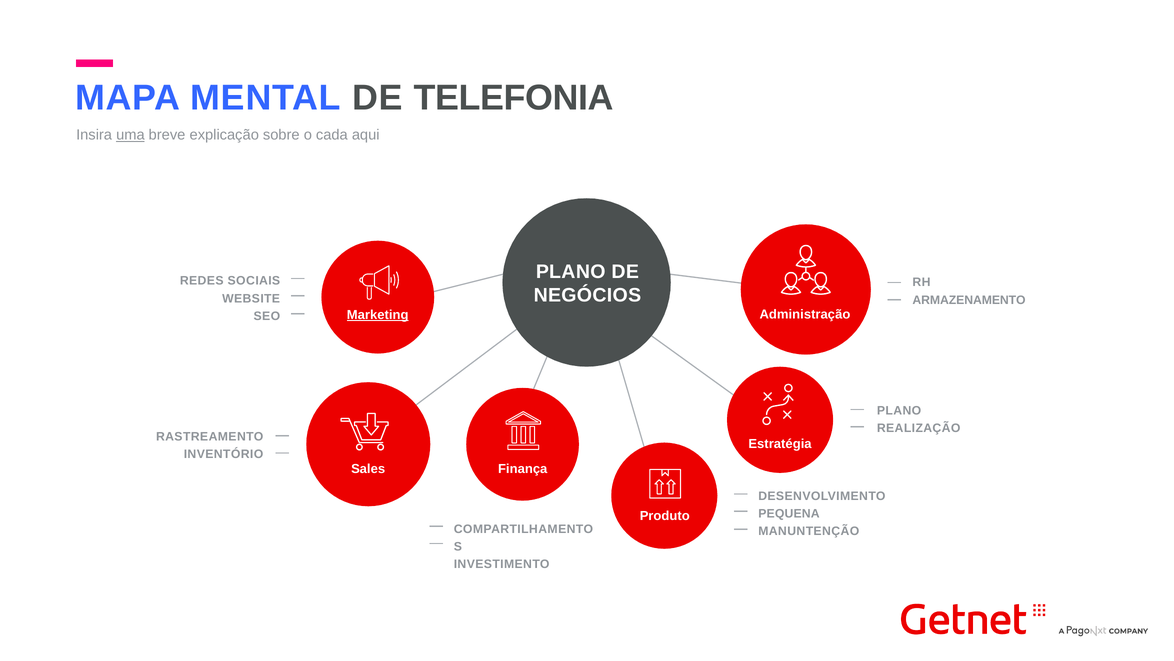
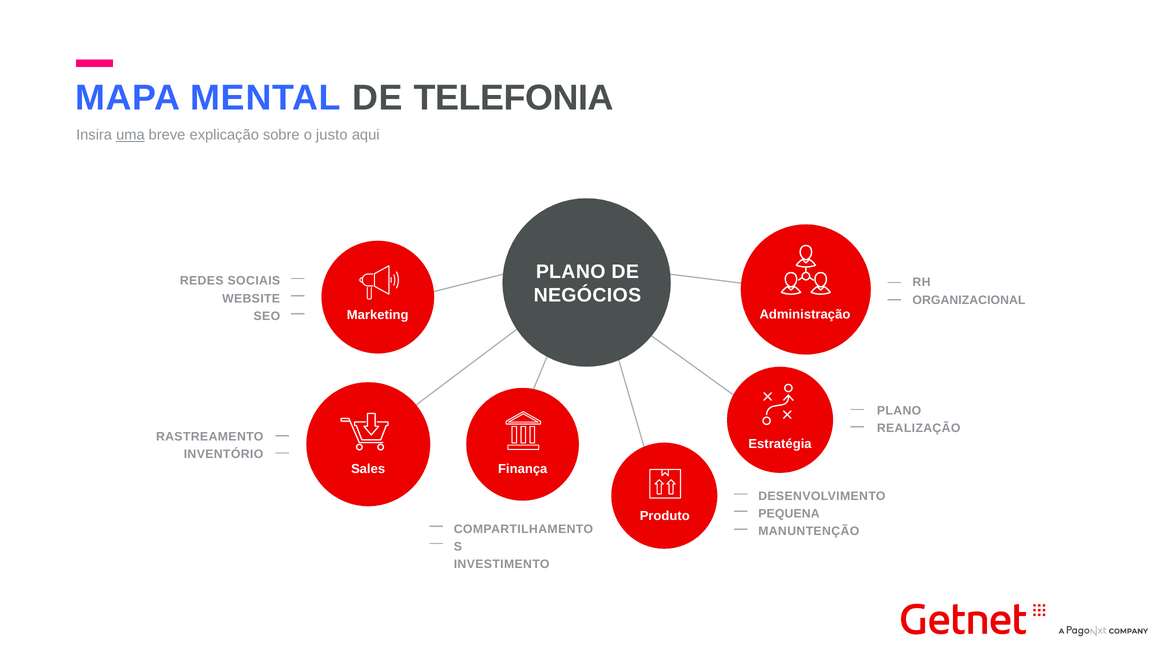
cada: cada -> justo (332, 135)
ARMAZENAMENTO: ARMAZENAMENTO -> ORGANIZACIONAL (969, 300)
Marketing underline: present -> none (378, 314)
